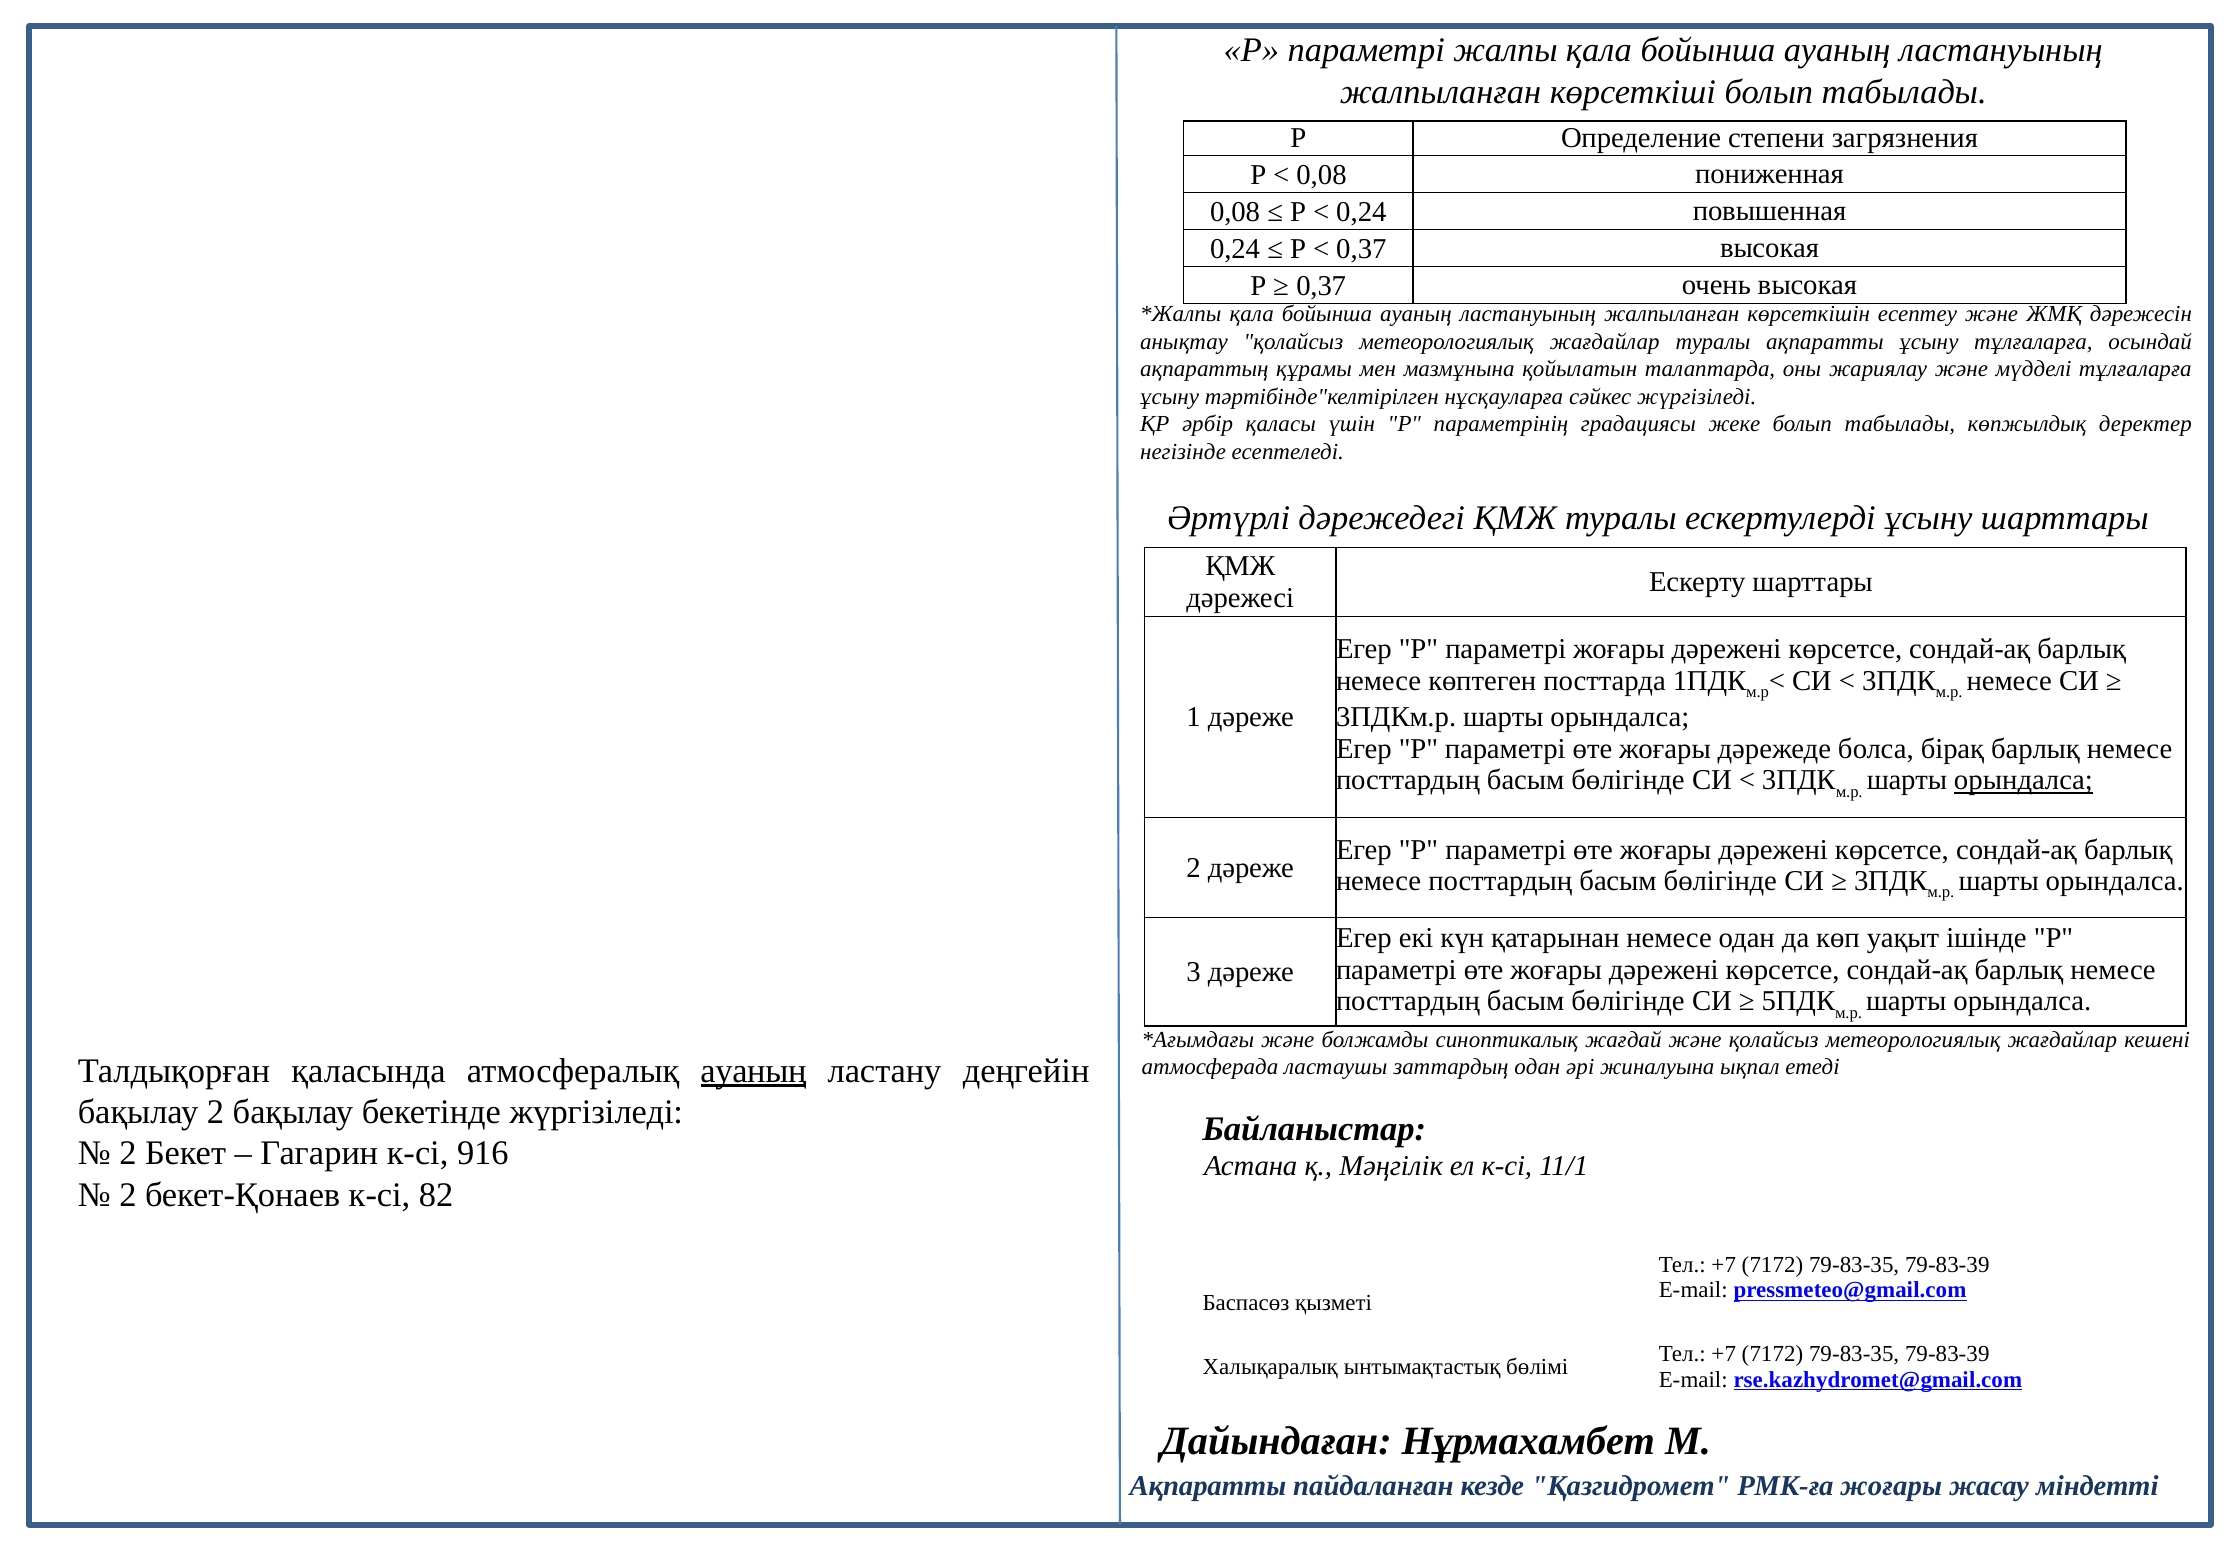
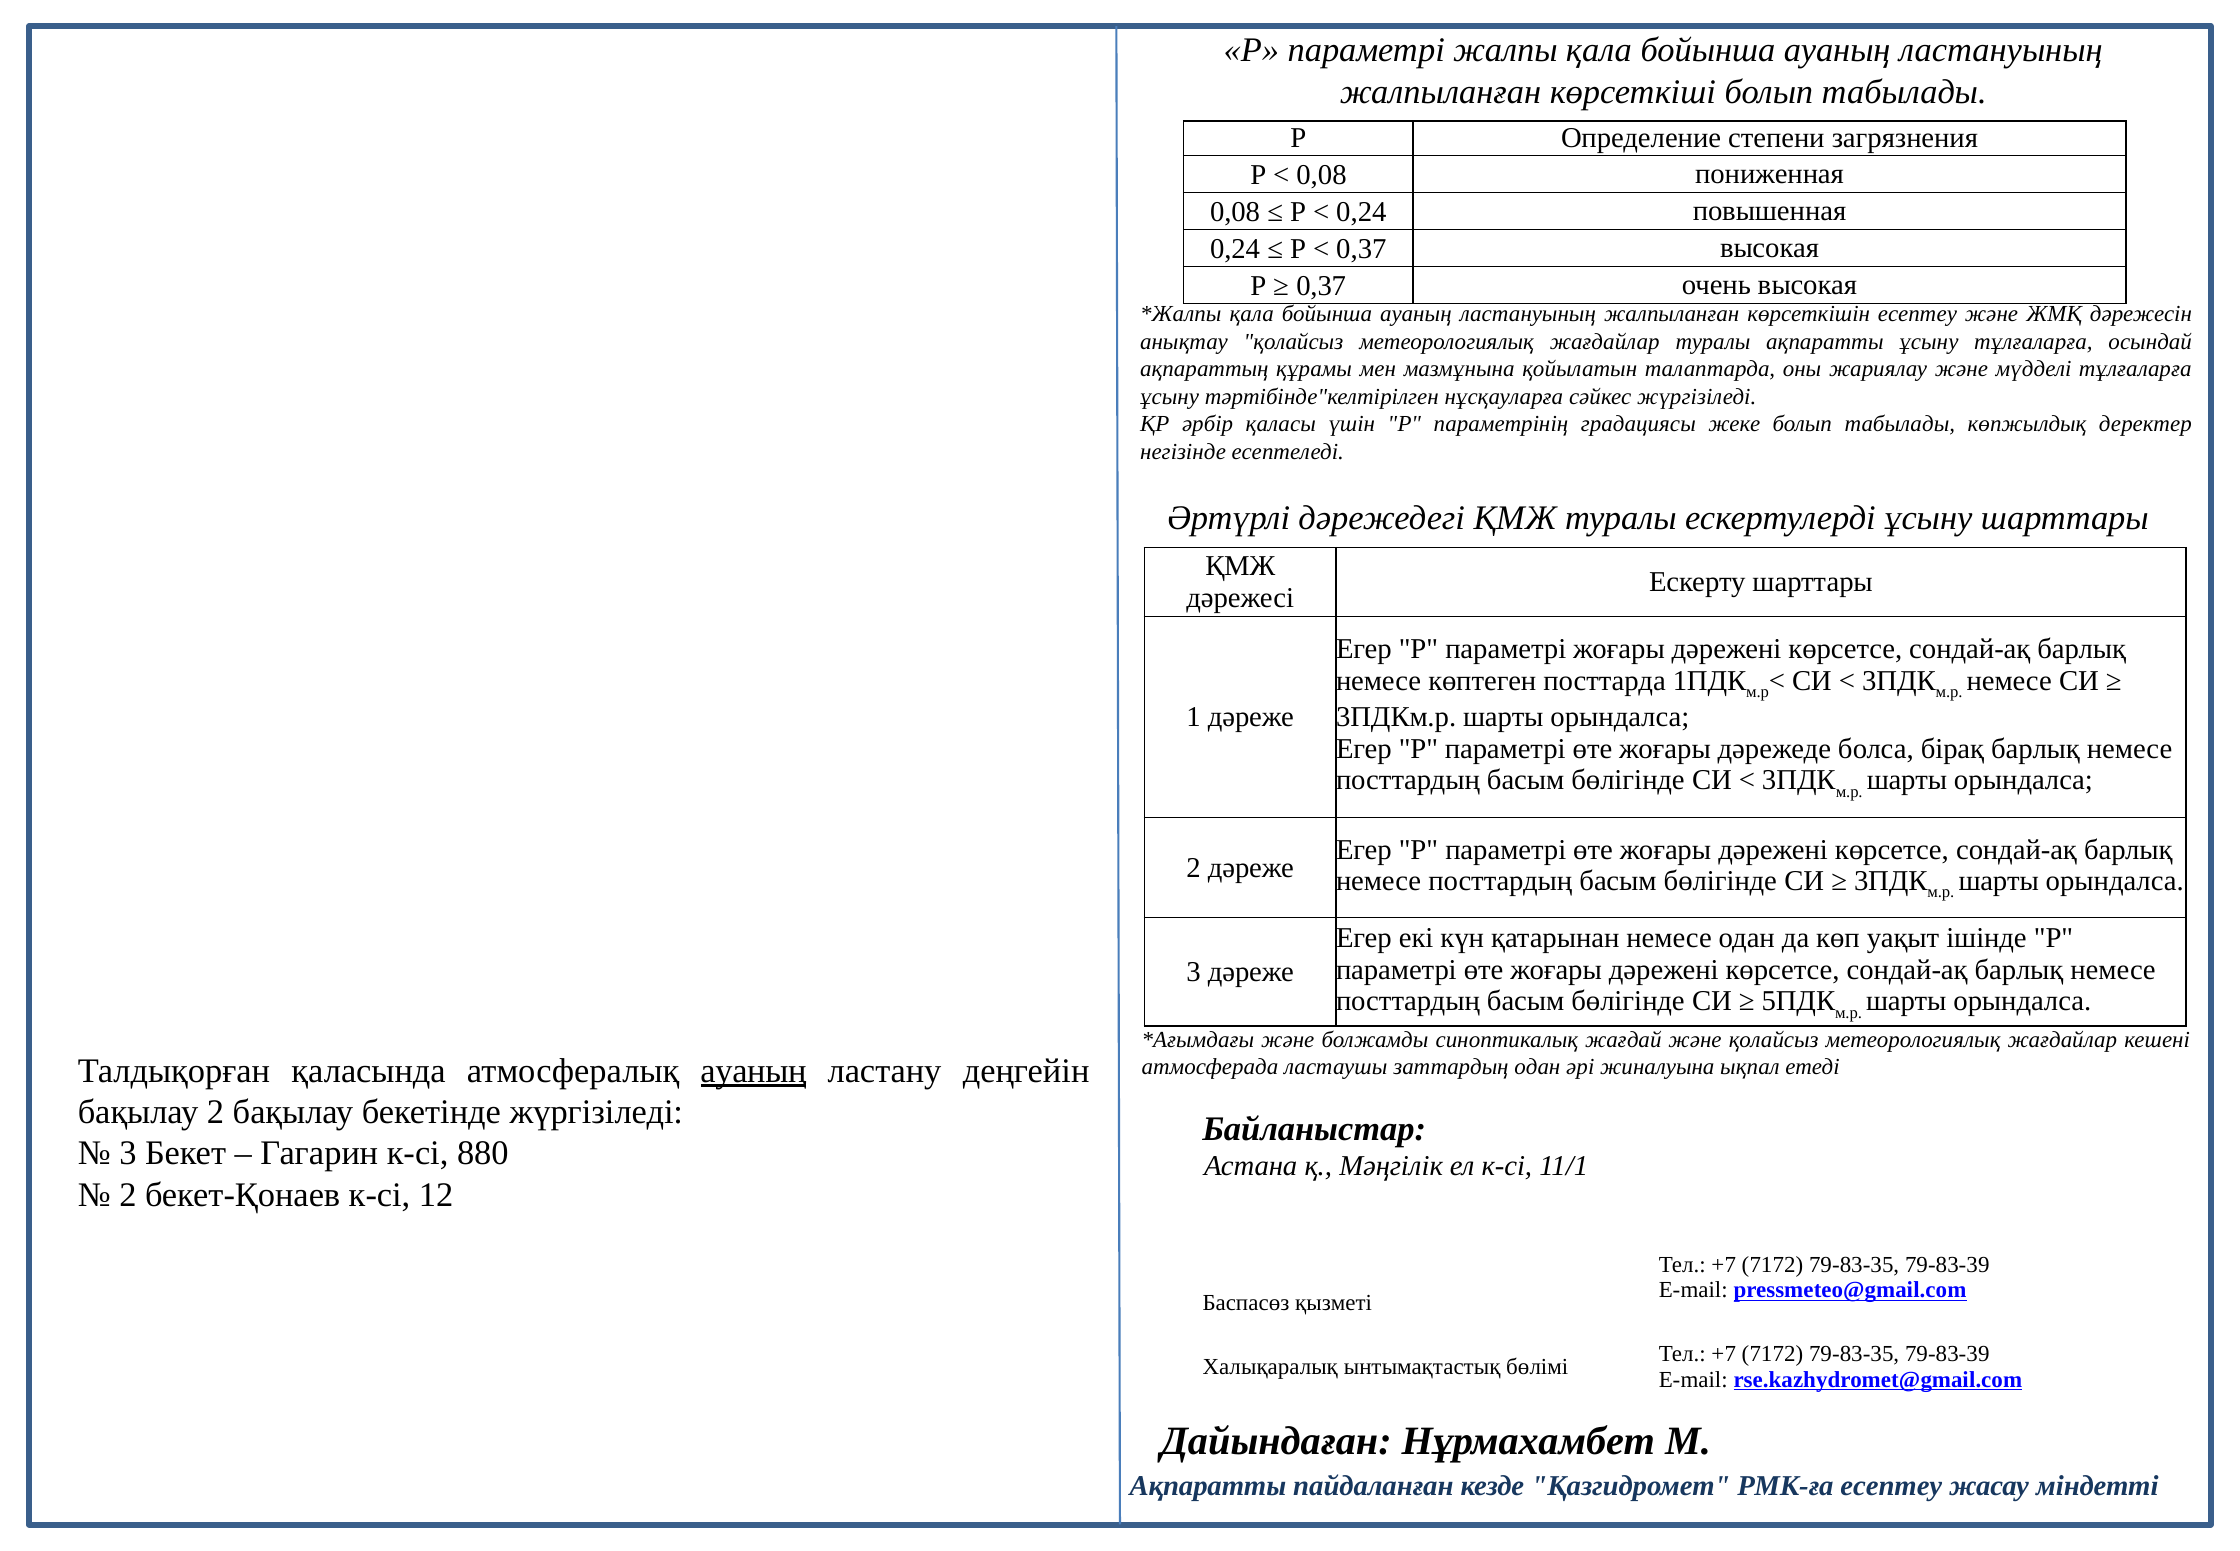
орындалса underline: present -> none (2023, 780)
2: 2 -> 3 (128, 1153)
916: 916 -> 880 (483, 1153)
82: 82 -> 12 (436, 1195)
РМК-ға жоғары: жоғары -> есептеу (1891, 1486)
